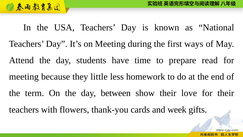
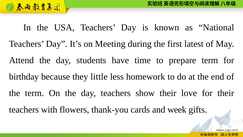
ways: ways -> latest (194, 44)
prepare read: read -> term (210, 60)
meeting: meeting -> birthday (24, 77)
day between: between -> teachers (116, 93)
